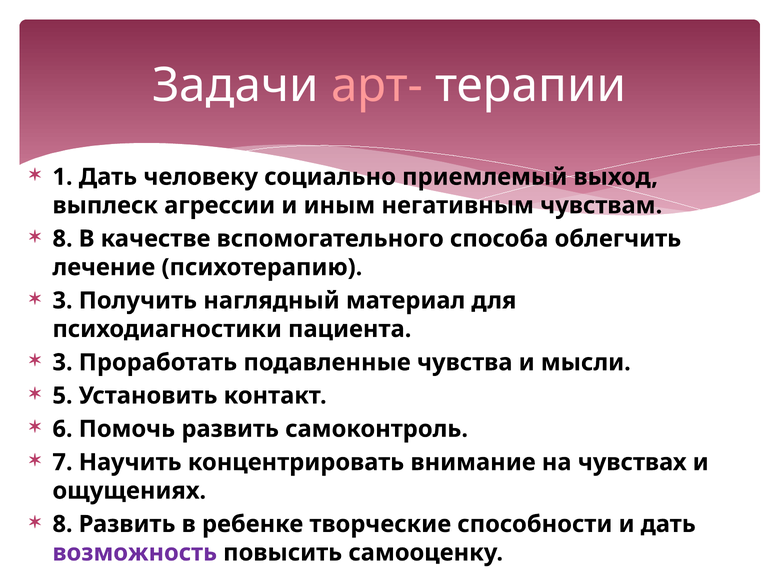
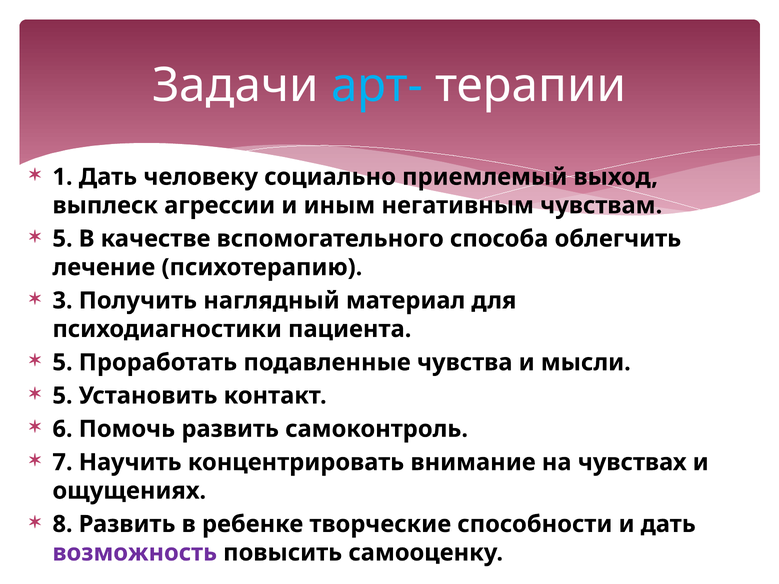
арт- colour: pink -> light blue (377, 85)
8: 8 -> 5 (63, 239)
3: 3 -> 5 (63, 363)
